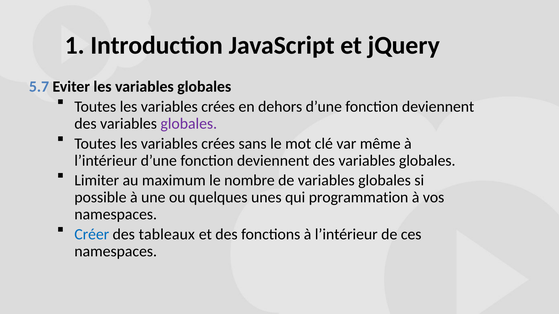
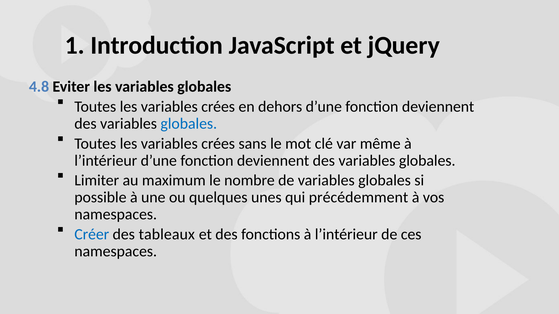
5.7: 5.7 -> 4.8 (39, 87)
globales colour: purple -> blue (189, 124)
programmation: programmation -> précédemment (358, 198)
